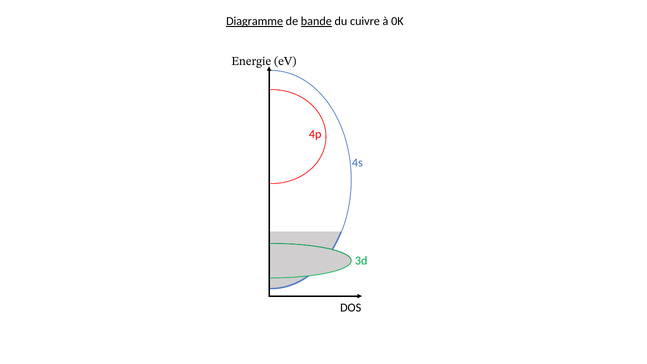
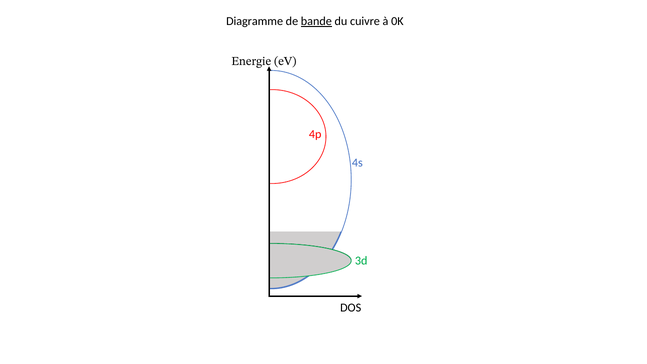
Diagramme underline: present -> none (255, 21)
